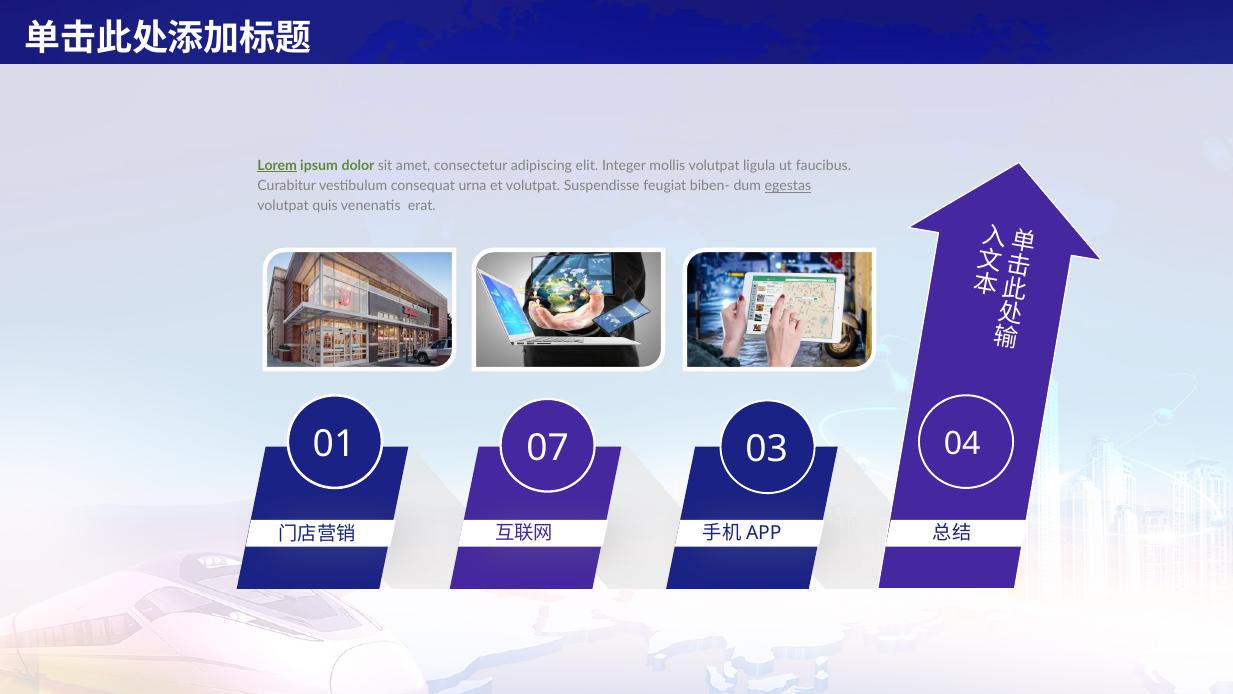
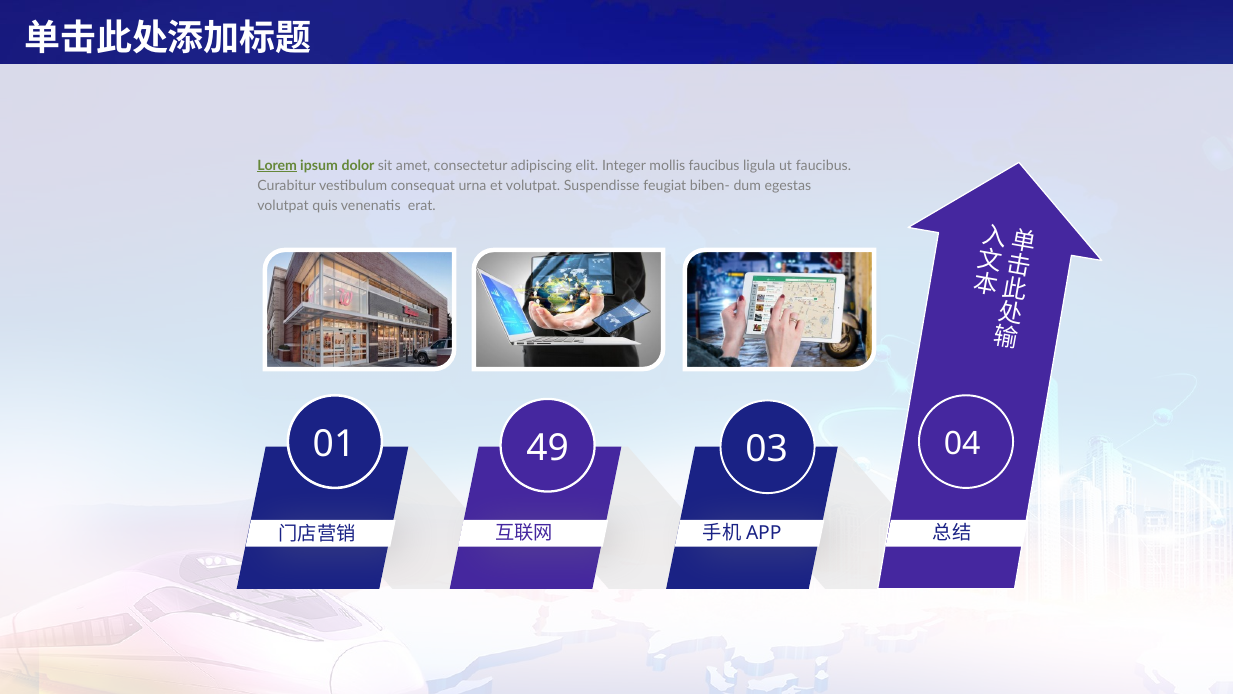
mollis volutpat: volutpat -> faucibus (714, 165)
egestas underline: present -> none (788, 186)
07: 07 -> 49 (548, 448)
